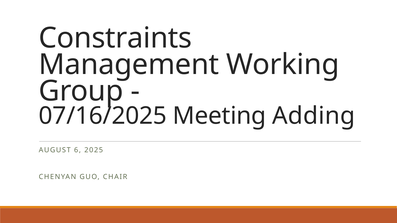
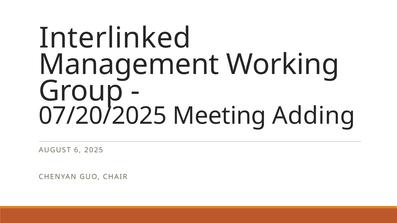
Constraints: Constraints -> Interlinked (115, 38)
07/16/2025: 07/16/2025 -> 07/20/2025 (103, 116)
